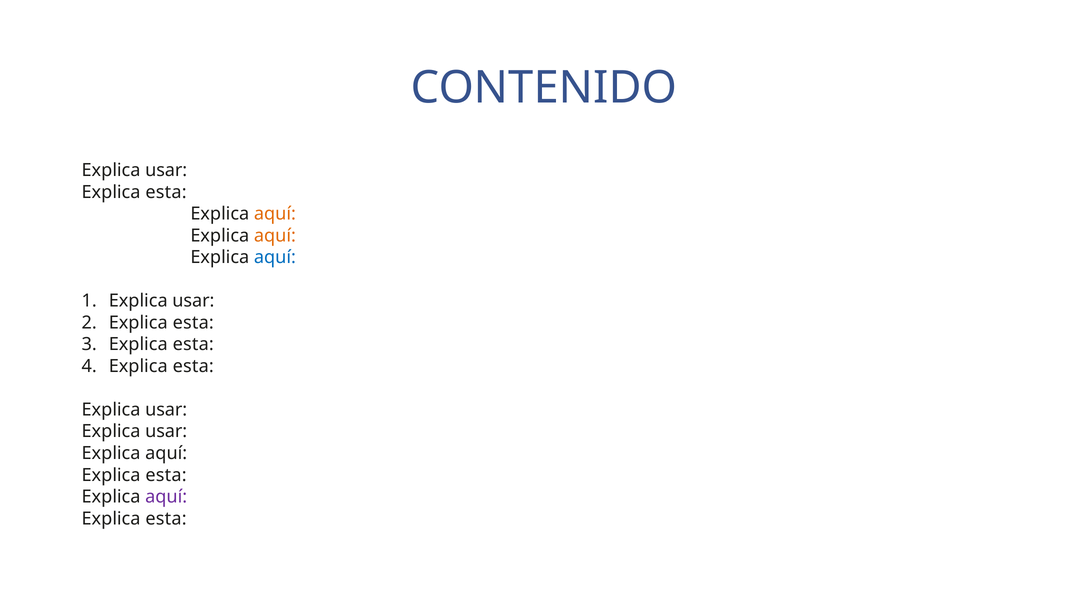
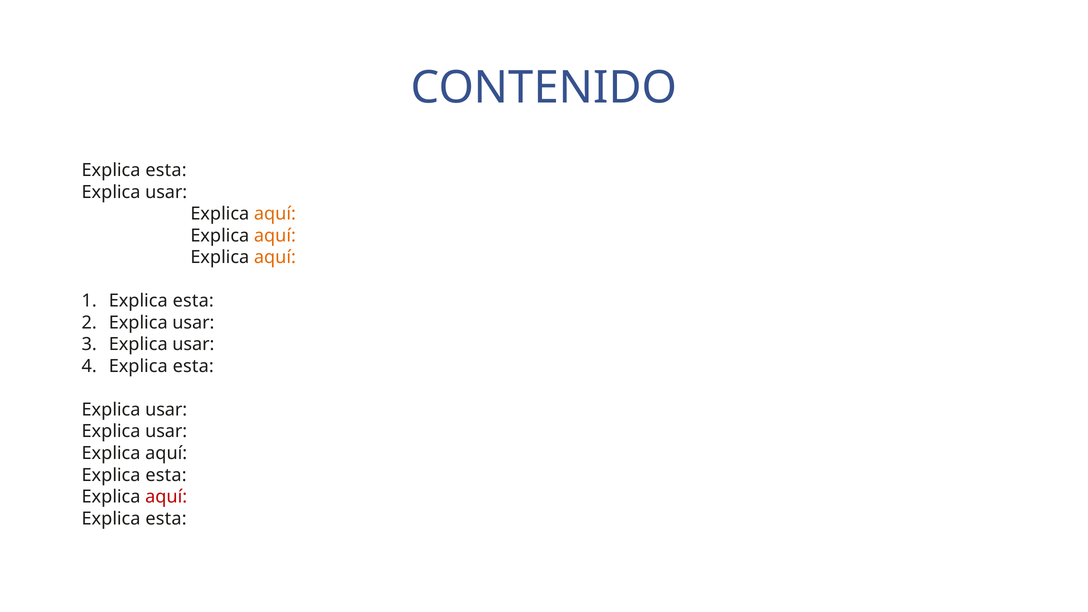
usar: usar -> esta (166, 170)
esta: esta -> usar (166, 192)
aquí colour: blue -> orange (275, 257)
usar: usar -> esta (193, 301)
esta: esta -> usar (193, 323)
esta: esta -> usar (193, 344)
aquí colour: purple -> red (166, 497)
